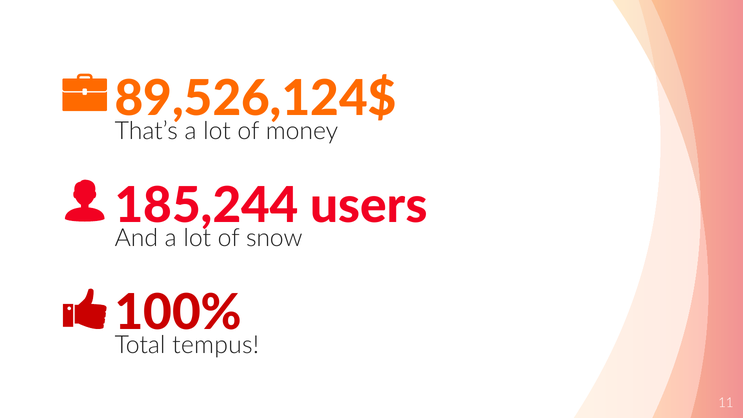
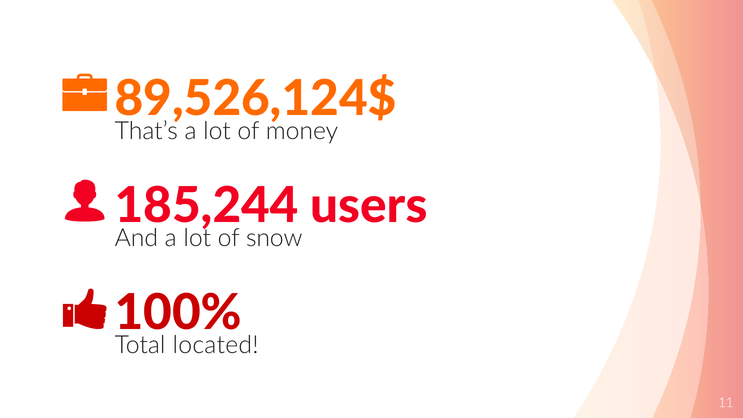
tempus: tempus -> located (216, 345)
